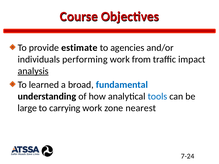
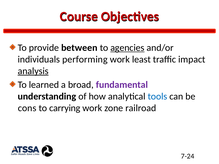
estimate: estimate -> between (79, 48)
agencies underline: none -> present (127, 48)
from: from -> least (141, 59)
fundamental colour: blue -> purple (122, 85)
large: large -> cons (27, 108)
nearest: nearest -> railroad (141, 108)
